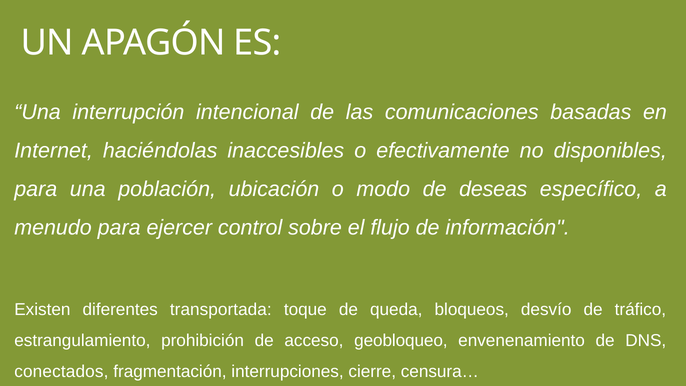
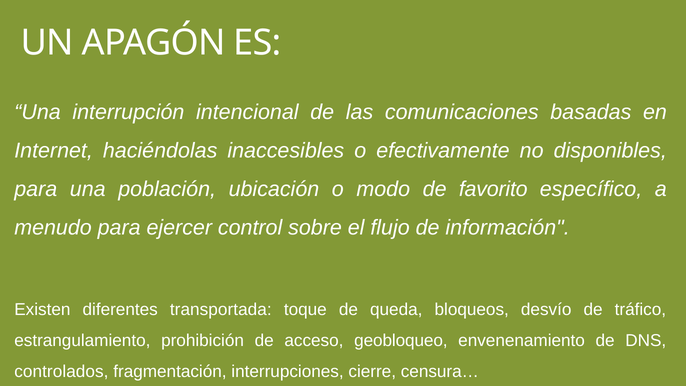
deseas: deseas -> favorito (493, 189)
conectados: conectados -> controlados (61, 371)
